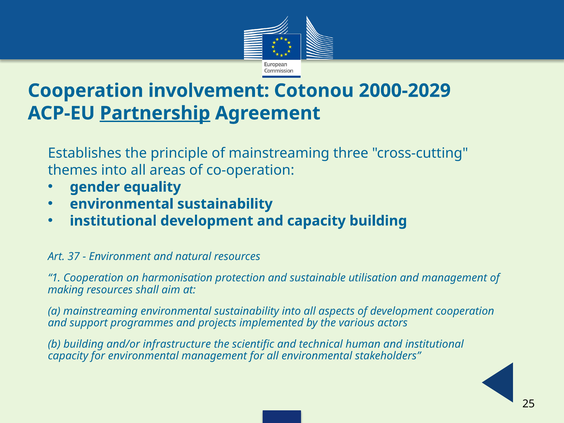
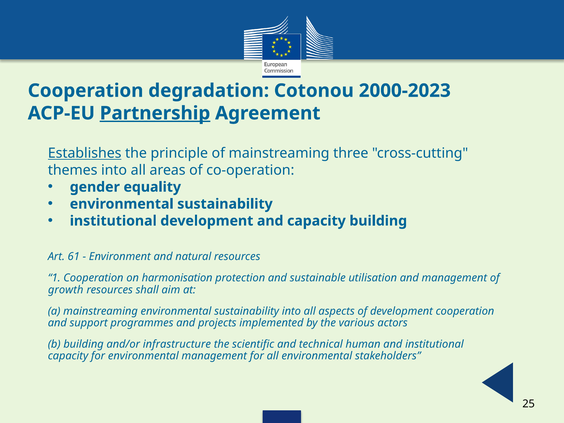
involvement: involvement -> degradation (209, 91)
2000-2029: 2000-2029 -> 2000-2023 (405, 91)
Establishes underline: none -> present (85, 153)
37: 37 -> 61 (74, 257)
making: making -> growth (66, 290)
